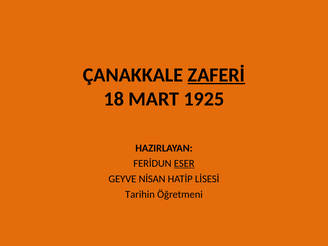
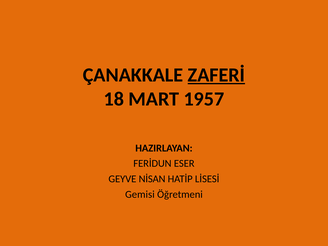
1925: 1925 -> 1957 (204, 99)
ESER underline: present -> none (184, 164)
Tarihin: Tarihin -> Gemisi (140, 195)
